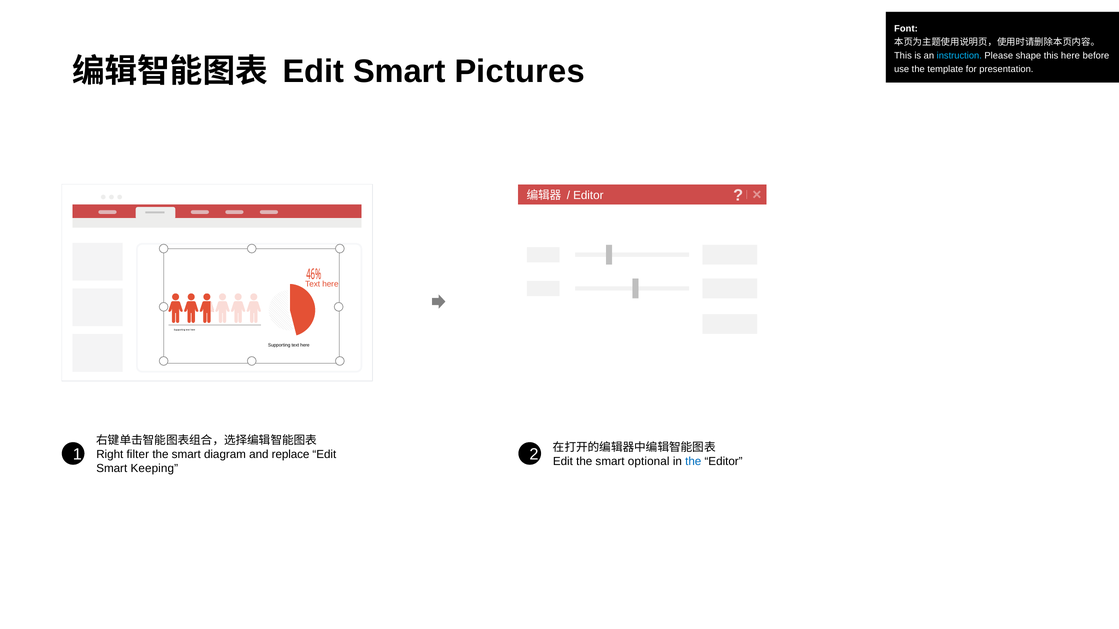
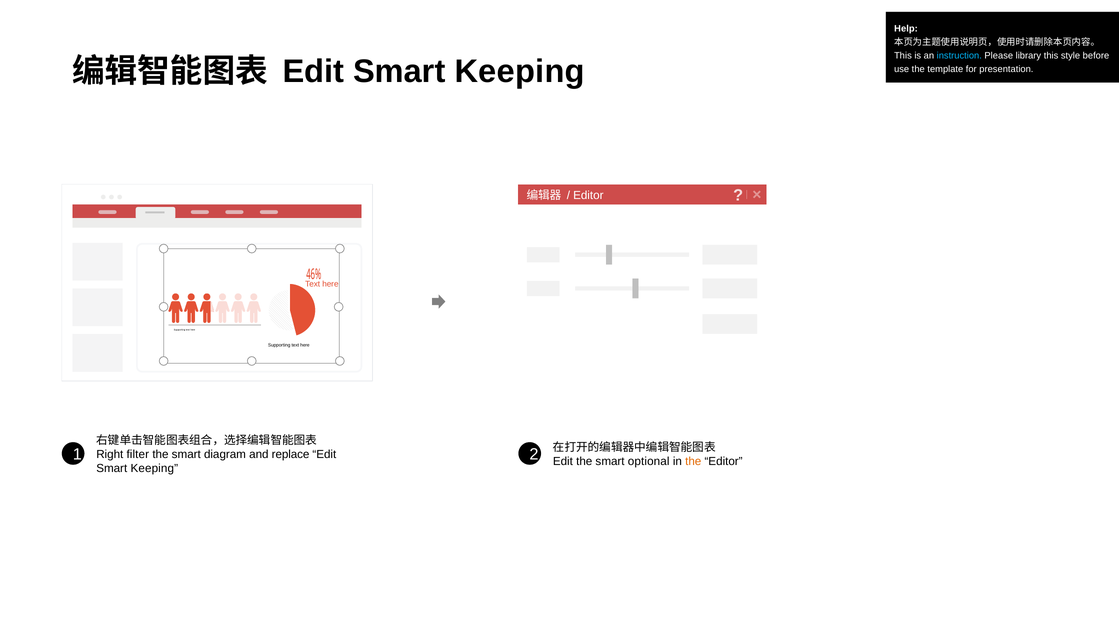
Font: Font -> Help (906, 29)
shape: shape -> library (1028, 56)
this here: here -> style (1071, 56)
Pictures: Pictures -> Keeping (520, 71)
the colour: blue -> orange (693, 462)
